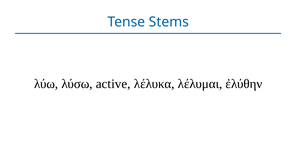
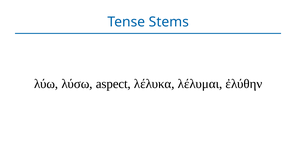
active: active -> aspect (113, 84)
